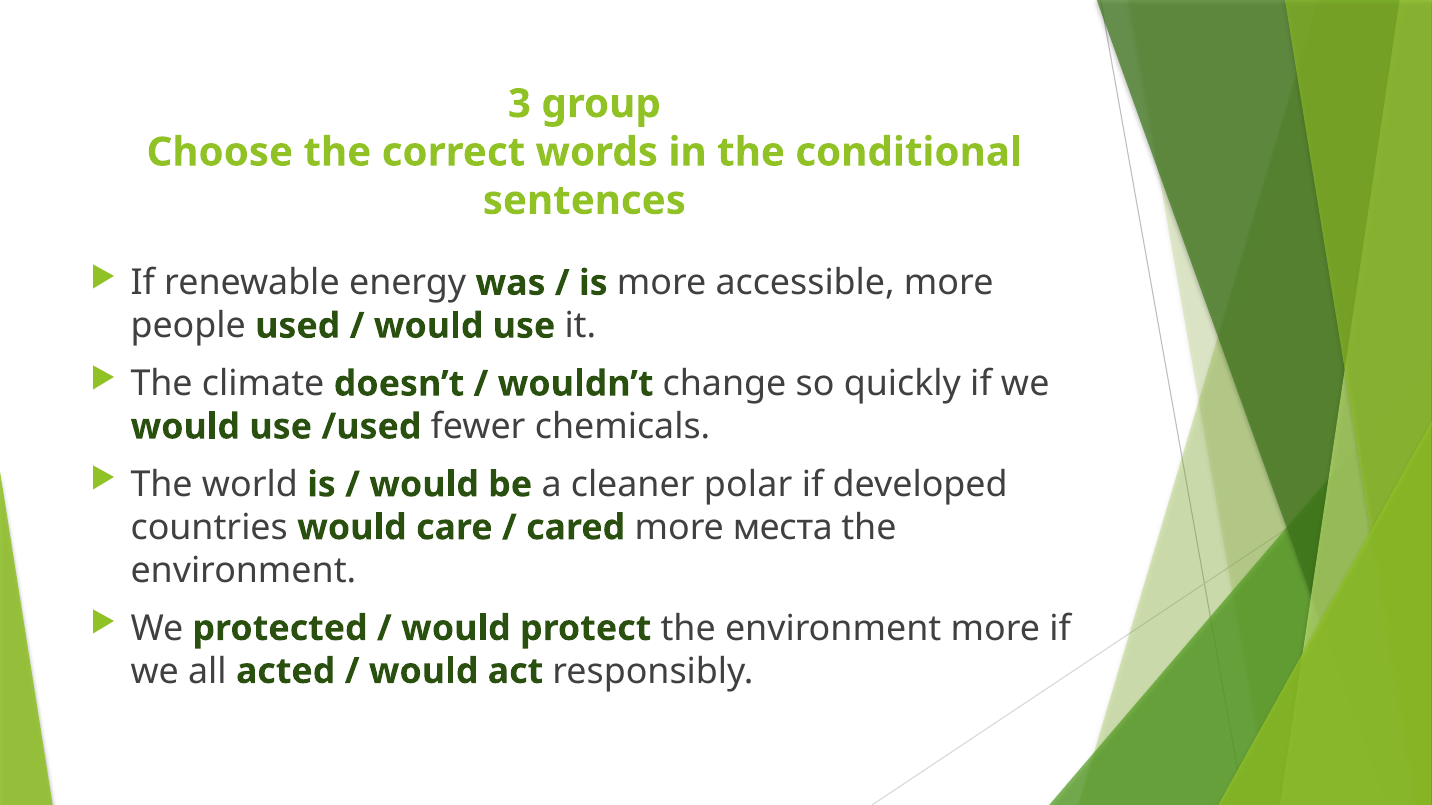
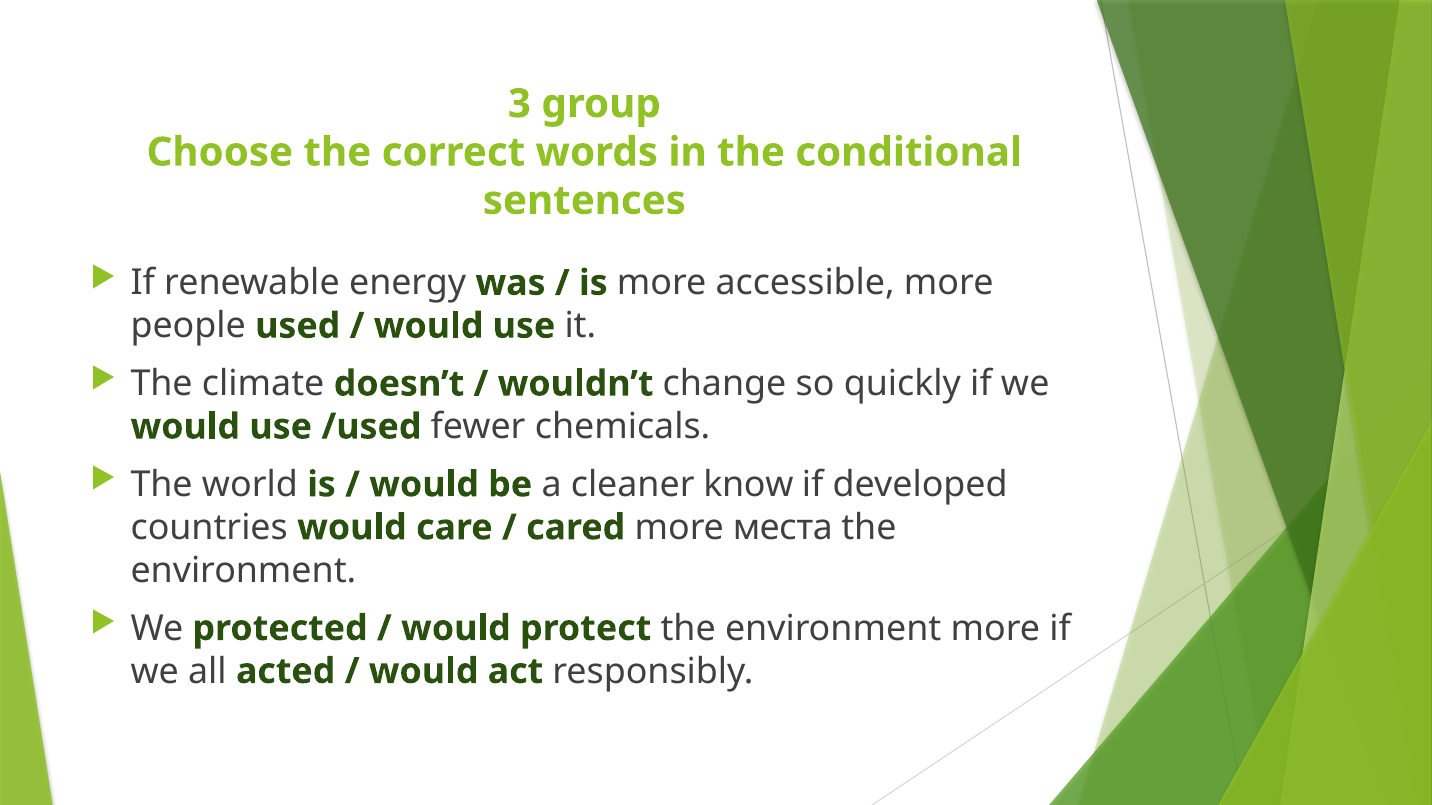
polar: polar -> know (748, 485)
